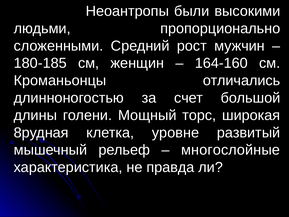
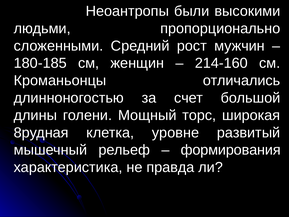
164-160: 164-160 -> 214-160 (221, 63)
многослойные: многослойные -> формирования (231, 150)
